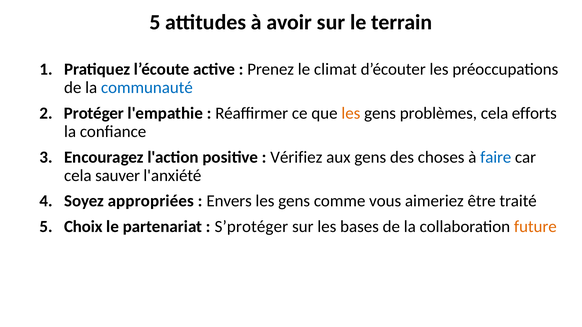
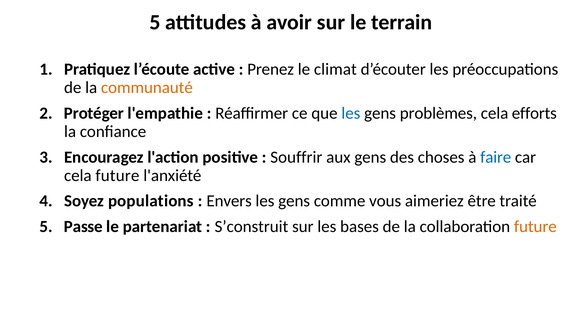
communauté colour: blue -> orange (147, 88)
les colour: orange -> blue (351, 113)
Vérifiez: Vérifiez -> Souffrir (296, 157)
cela sauver: sauver -> future (117, 176)
appropriées: appropriées -> populations (151, 201)
Choix: Choix -> Passe (83, 227)
S’protéger: S’protéger -> S’construit (251, 227)
